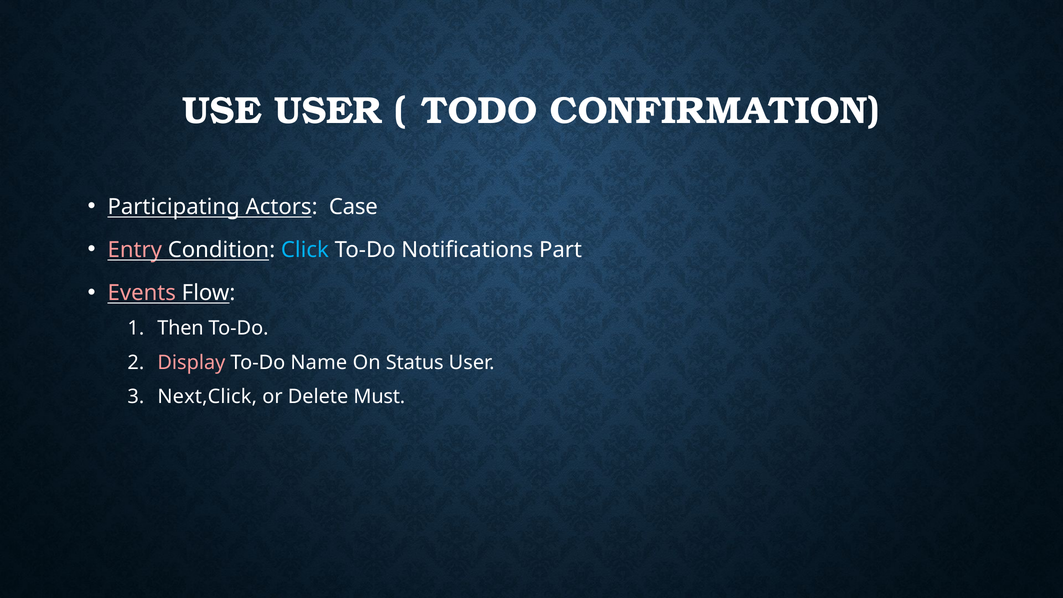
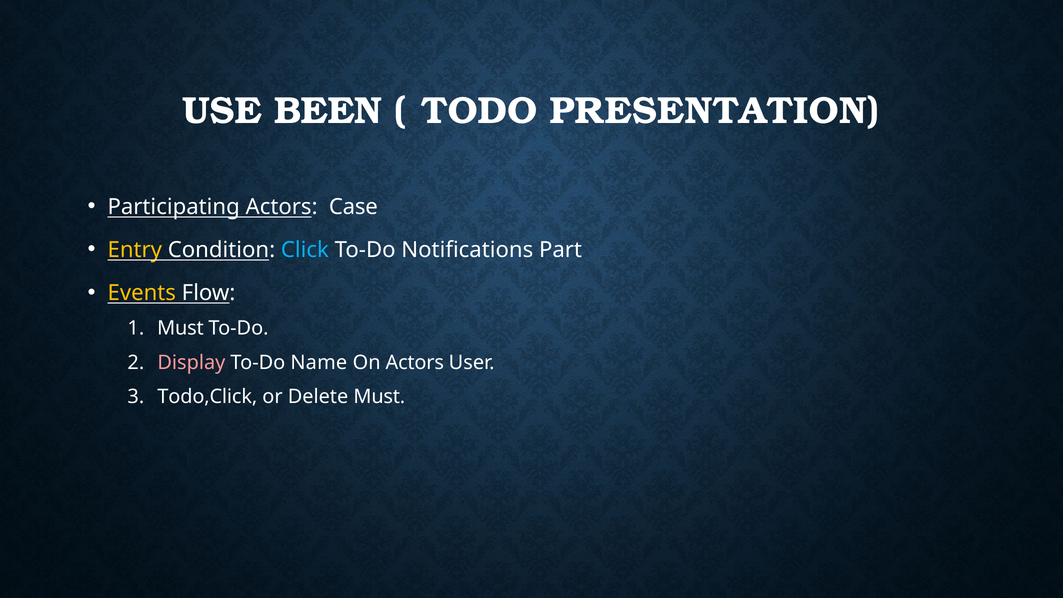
USE USER: USER -> BEEN (328, 111)
CONFIRMATION: CONFIRMATION -> PRESENTATION (715, 111)
Entry colour: pink -> yellow (135, 250)
Events colour: pink -> yellow (142, 293)
Then: Then -> Must (180, 328)
On Status: Status -> Actors (415, 363)
Next,Click: Next,Click -> Todo,Click (207, 397)
